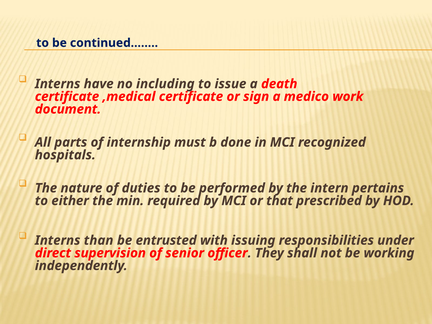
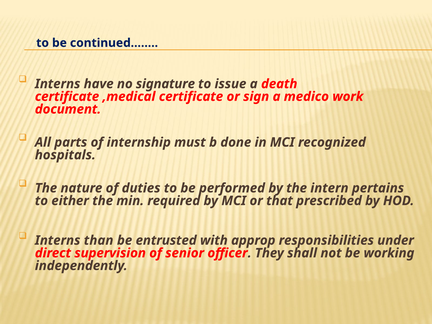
including: including -> signature (165, 84)
issuing: issuing -> approp (253, 240)
